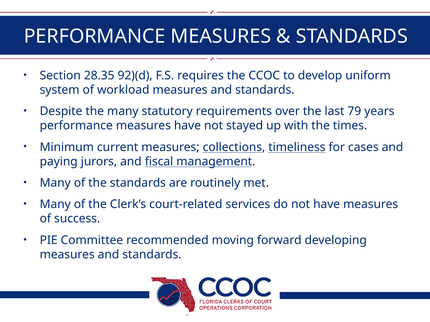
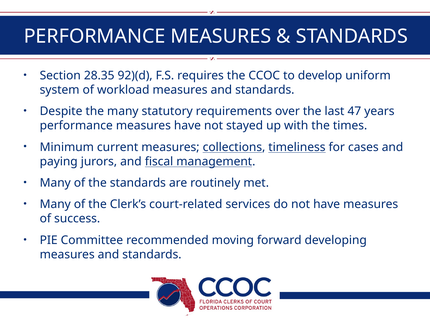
79: 79 -> 47 (354, 111)
